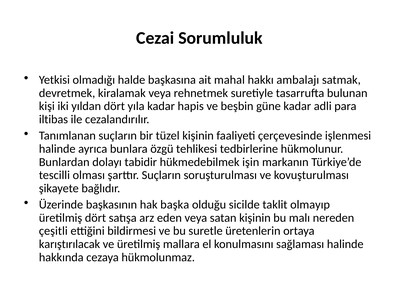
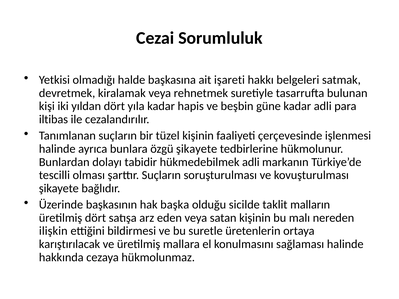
mahal: mahal -> işareti (229, 80)
ambalajı: ambalajı -> belgeleri (298, 80)
özgü tehlikesi: tehlikesi -> şikayete (197, 149)
hükmedebilmek işin: işin -> adli (251, 162)
olmayıp: olmayıp -> malların (310, 205)
çeşitli: çeşitli -> ilişkin (53, 231)
